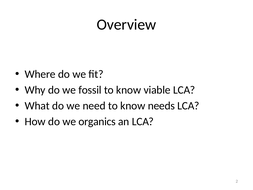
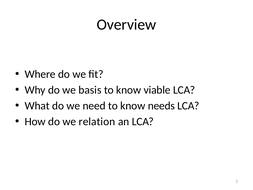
fossil: fossil -> basis (90, 90)
organics: organics -> relation (97, 121)
